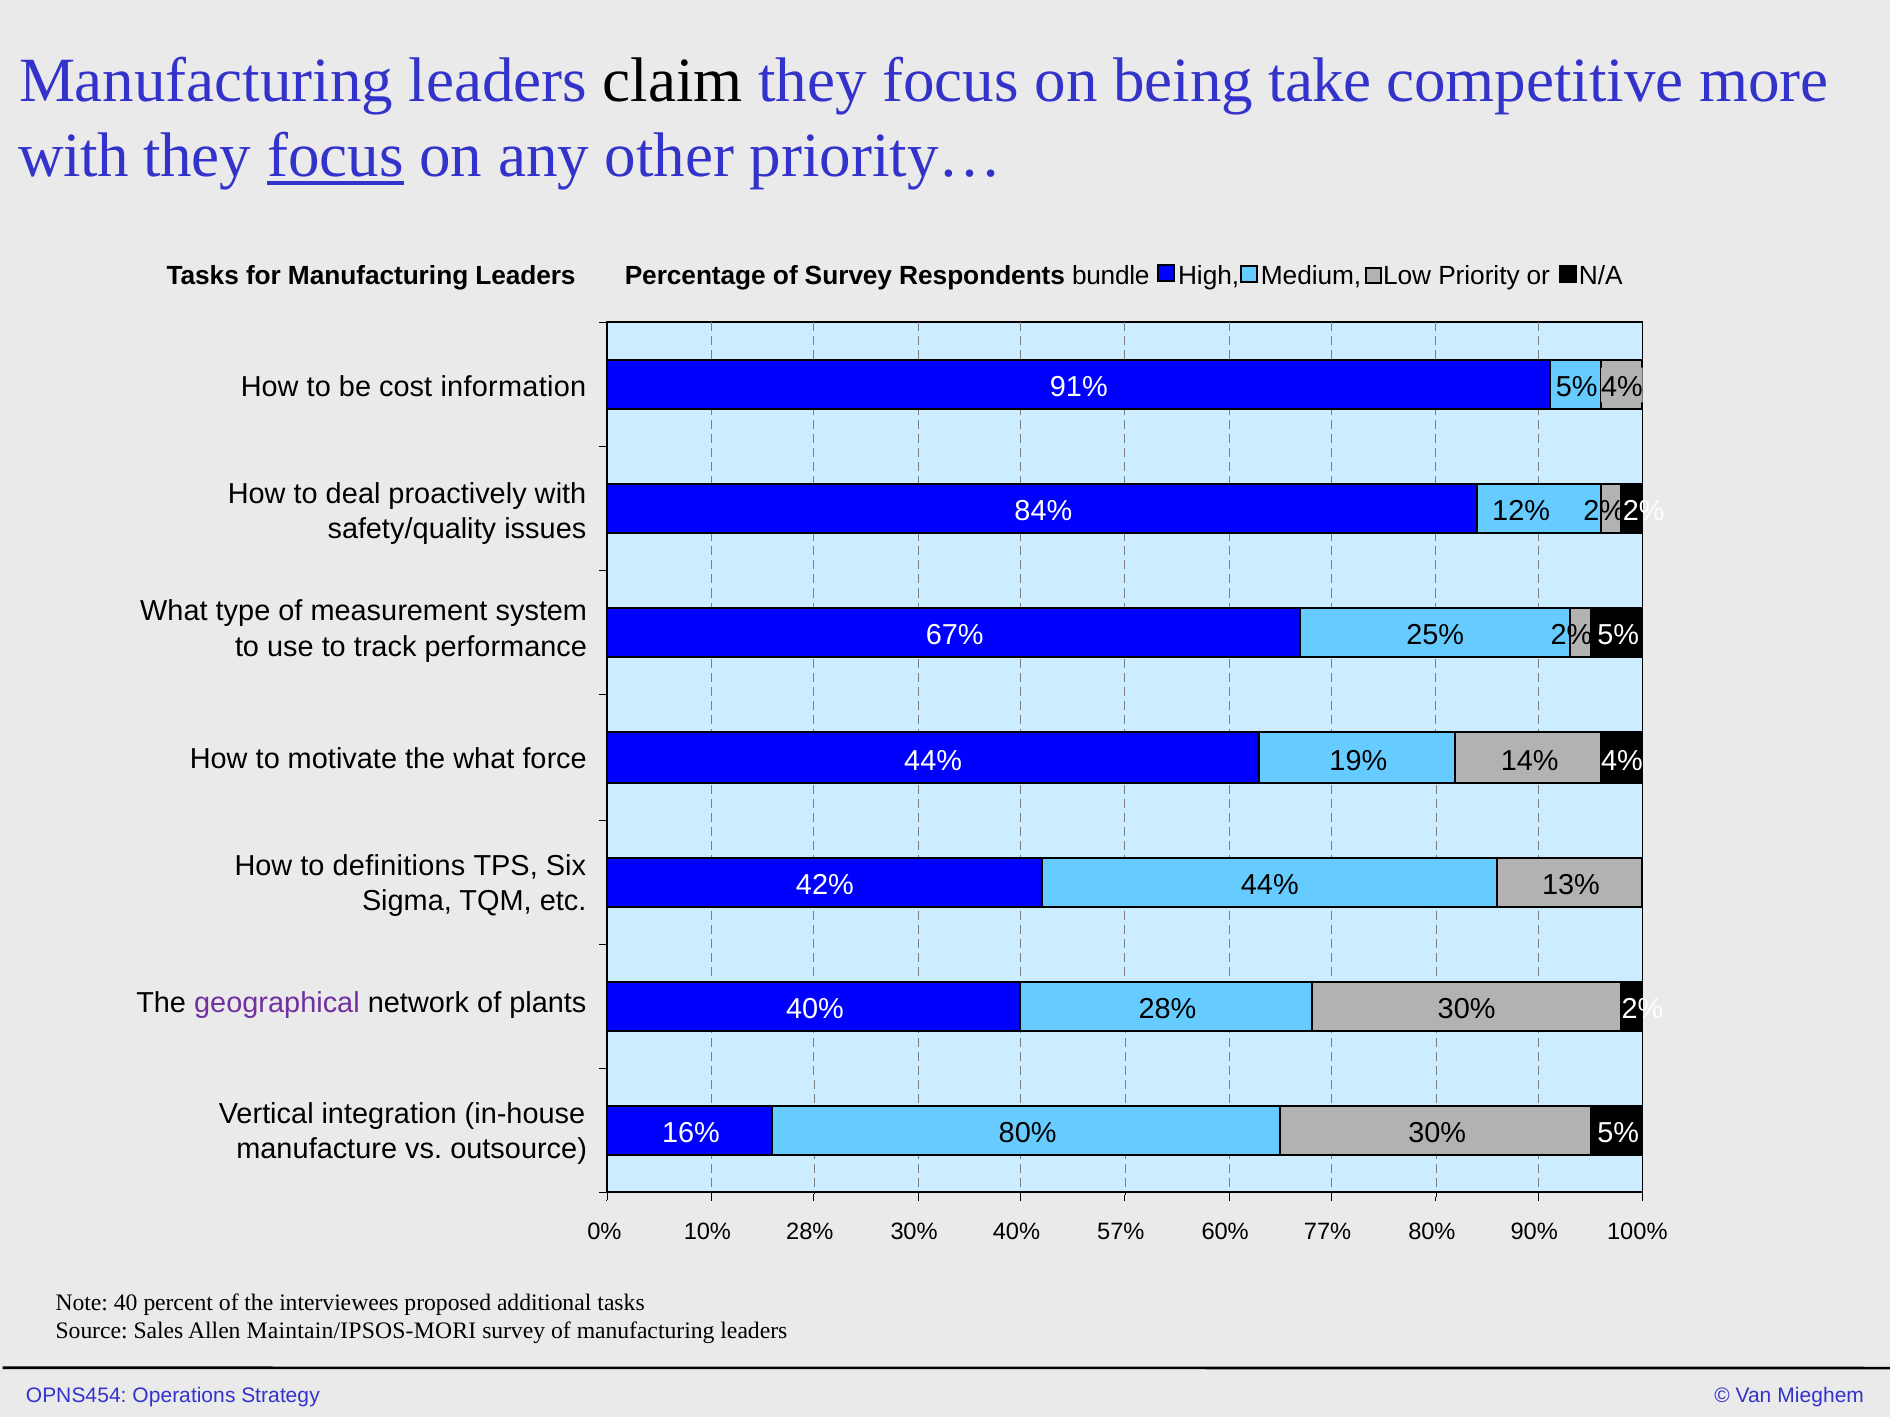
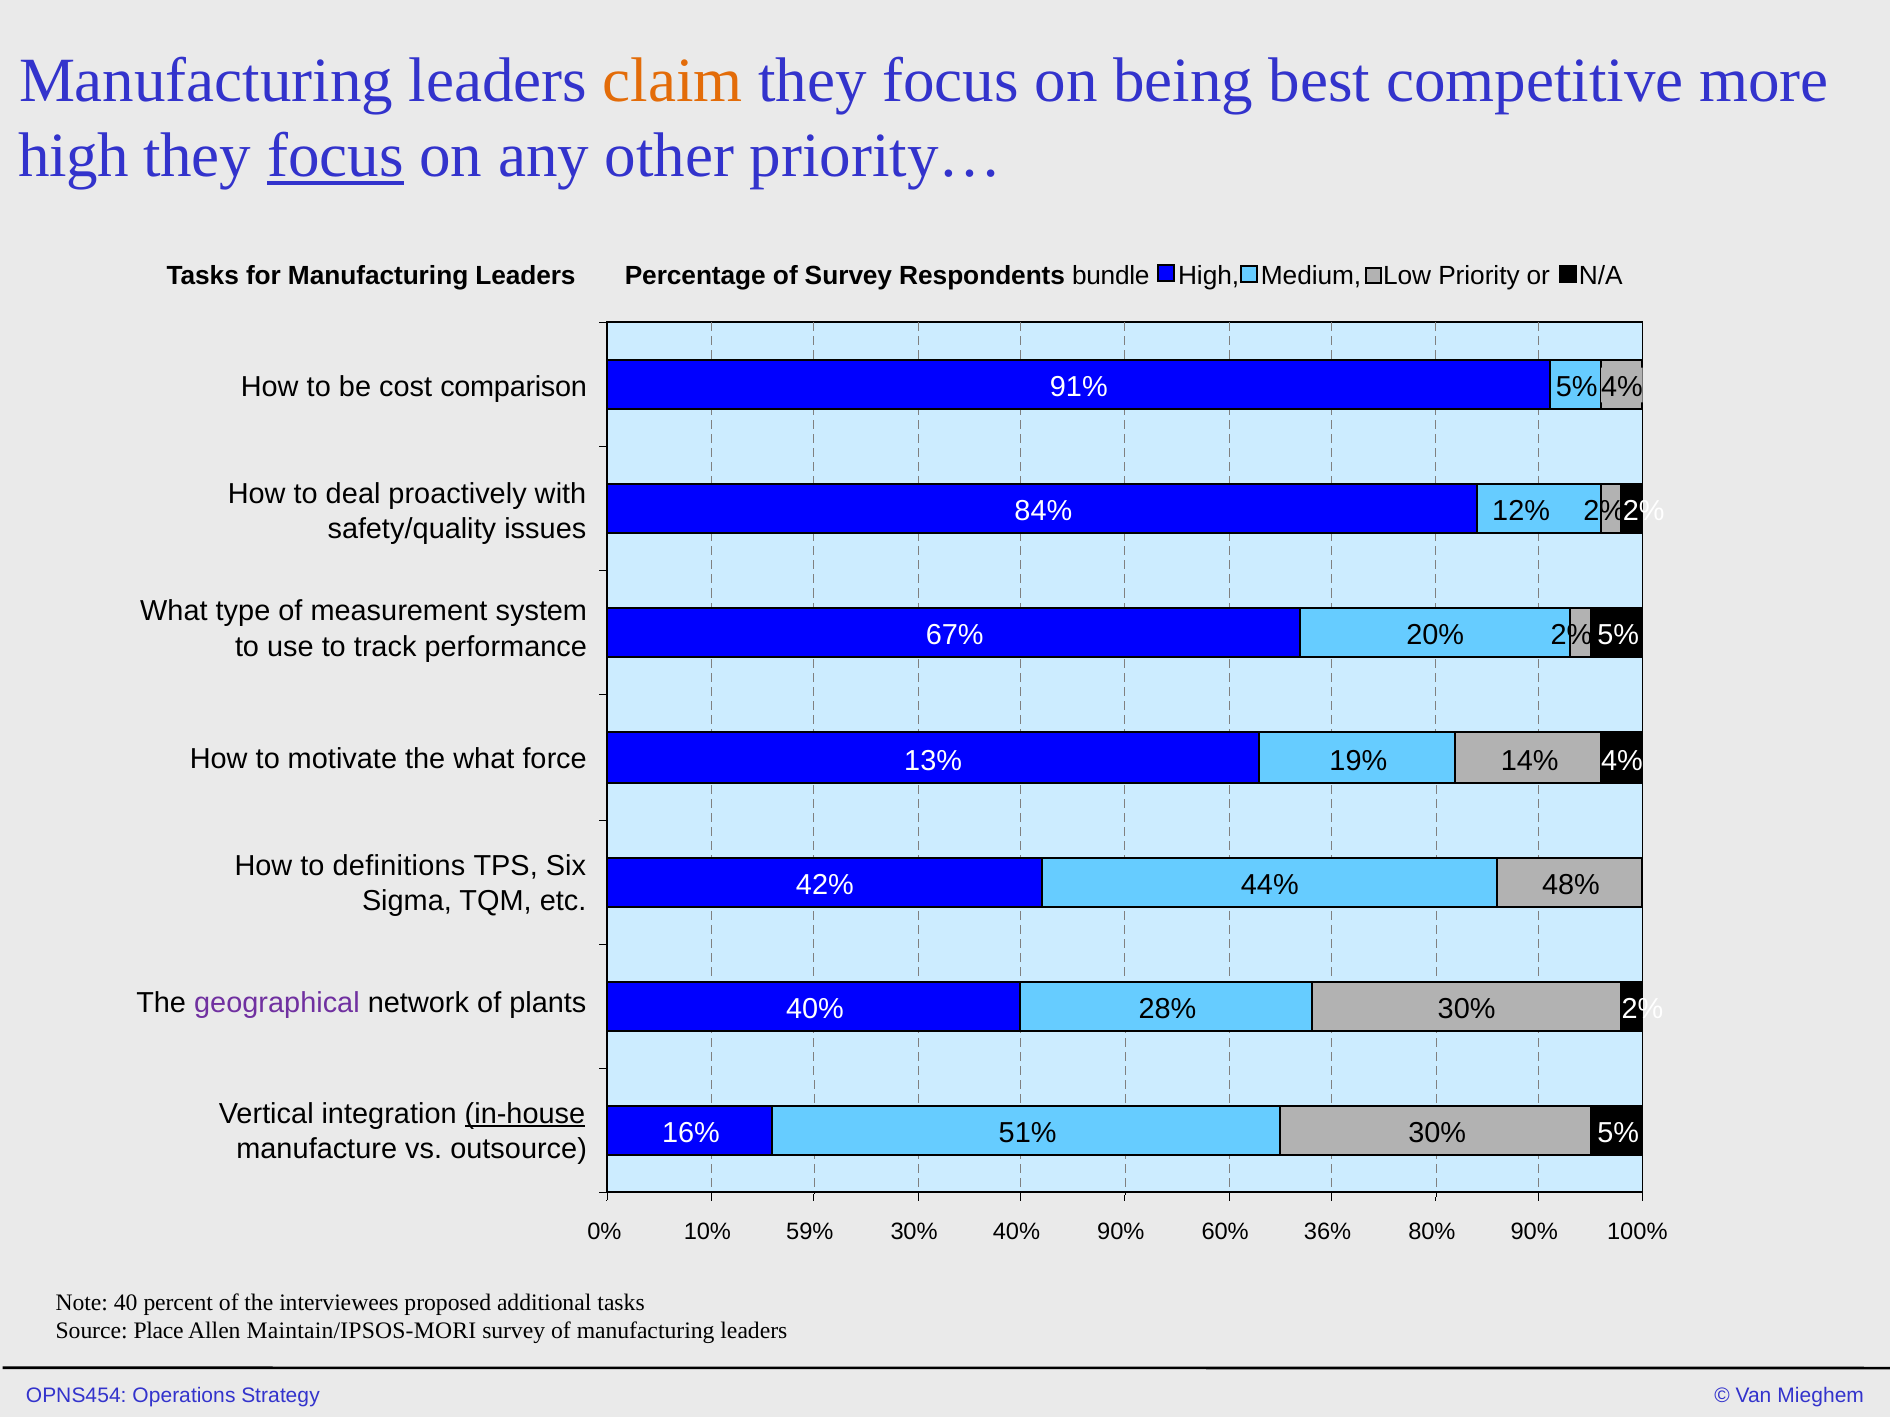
claim colour: black -> orange (673, 81)
take: take -> best (1320, 81)
with: with -> high (74, 156)
information: information -> comparison (514, 388)
25%: 25% -> 20% (1435, 635)
44%: 44% -> 13% (933, 761)
13%: 13% -> 48% (1571, 885)
in-house underline: none -> present (525, 1114)
80%: 80% -> 51% (1028, 1133)
10% 28%: 28% -> 59% (810, 1232)
40% 57%: 57% -> 90% (1121, 1232)
77%: 77% -> 36% (1328, 1232)
Sales: Sales -> Place (159, 1331)
